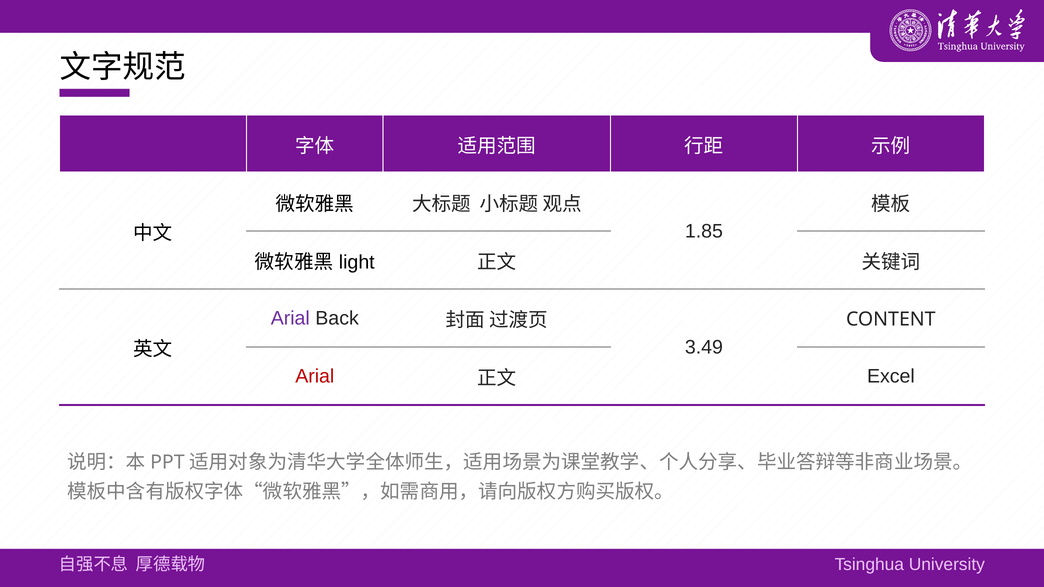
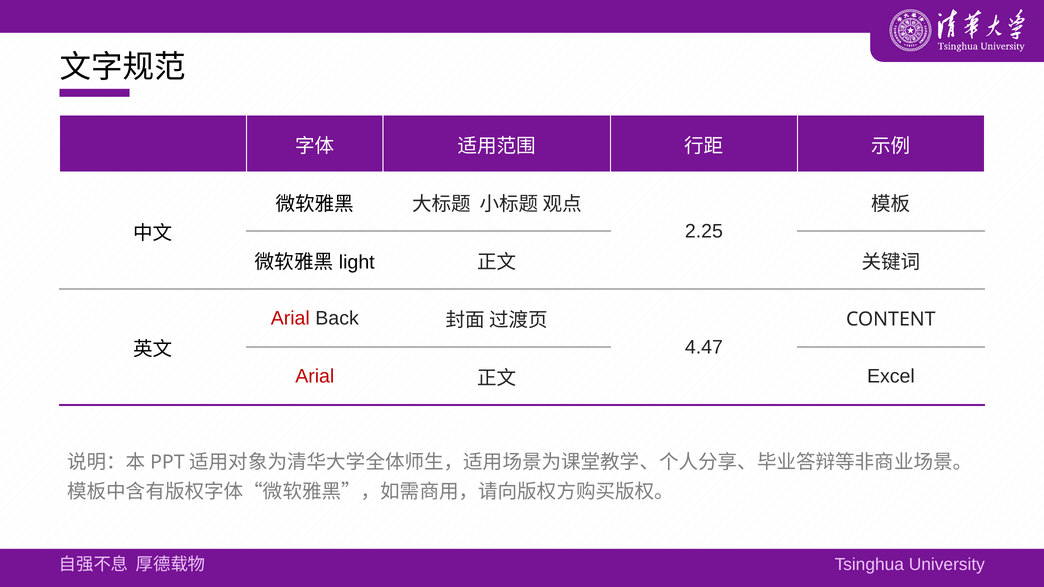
1.85: 1.85 -> 2.25 (704, 232)
Arial colour: purple -> red (290, 319)
3.49: 3.49 -> 4.47 (704, 348)
